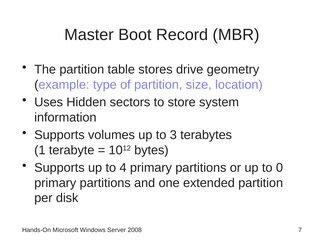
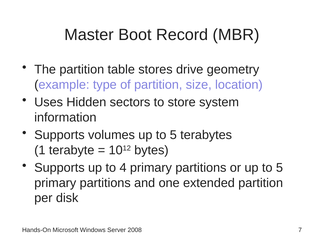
volumes up to 3: 3 -> 5 (173, 135)
or up to 0: 0 -> 5 (279, 168)
